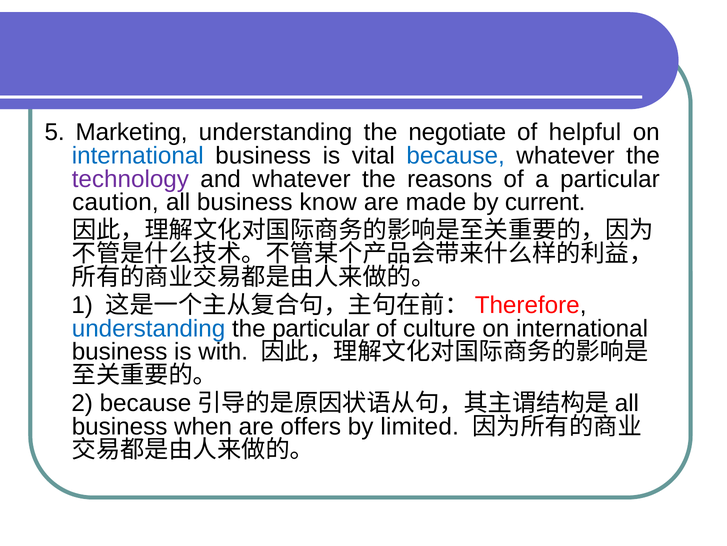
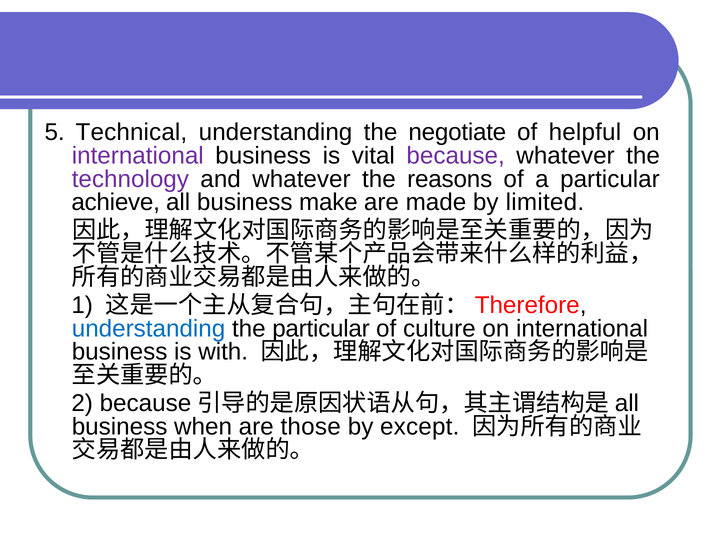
Marketing: Marketing -> Technical (131, 132)
international colour: blue -> purple (138, 156)
because colour: blue -> purple (456, 156)
caution: caution -> achieve (116, 202)
know: know -> make (328, 202)
current: current -> limited (545, 202)
offers: offers -> those (311, 426)
limited: limited -> except (420, 426)
